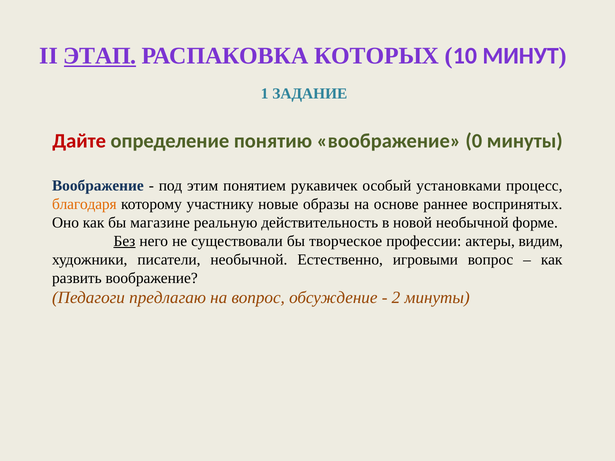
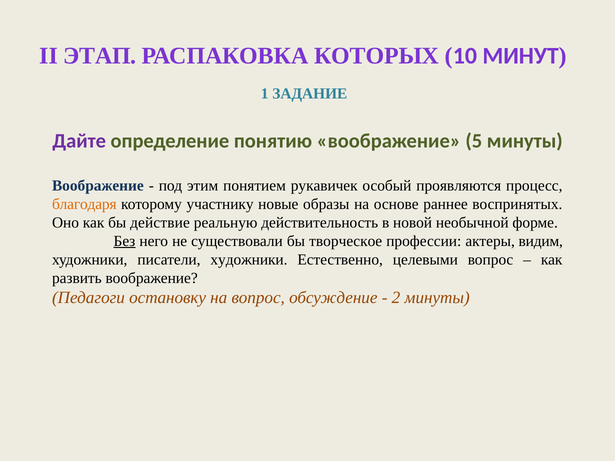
ЭТАП underline: present -> none (100, 56)
Дайте colour: red -> purple (79, 141)
0: 0 -> 5 (474, 141)
установками: установками -> проявляются (459, 186)
магазине: магазине -> действие (160, 223)
писатели необычной: необычной -> художники (249, 260)
игровыми: игровыми -> целевыми (425, 260)
предлагаю: предлагаю -> остановку (168, 298)
